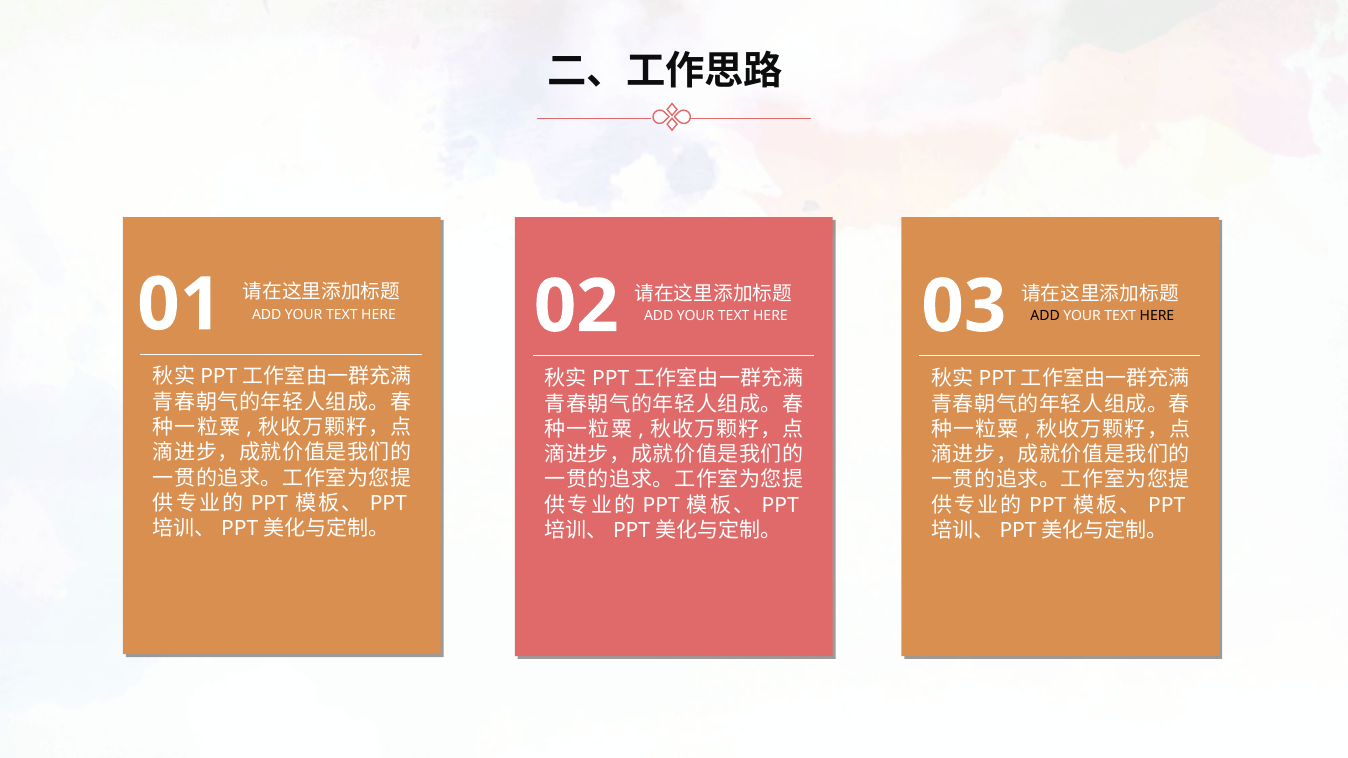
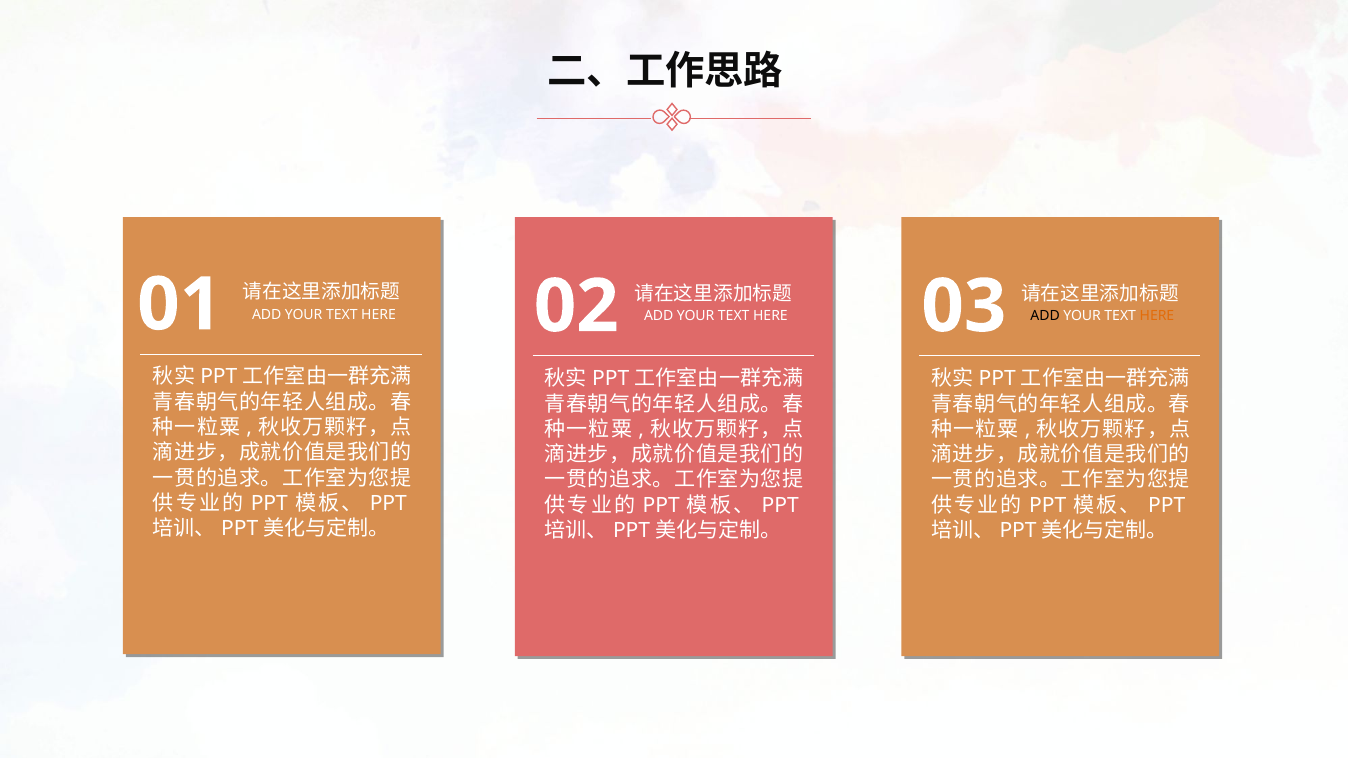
HERE colour: black -> orange (1157, 316)
